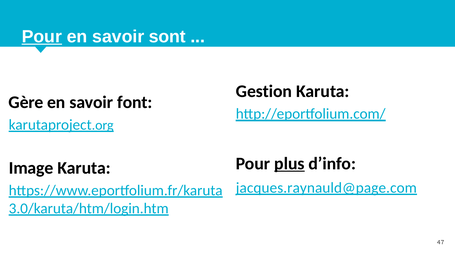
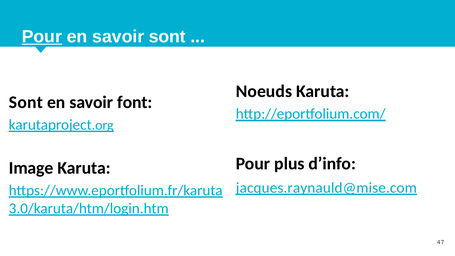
Gestion: Gestion -> Noeuds (264, 91)
Gère: Gère -> Sont (26, 102)
plus underline: present -> none (289, 163)
jacques.raynauld@page.com: jacques.raynauld@page.com -> jacques.raynauld@mise.com (326, 188)
